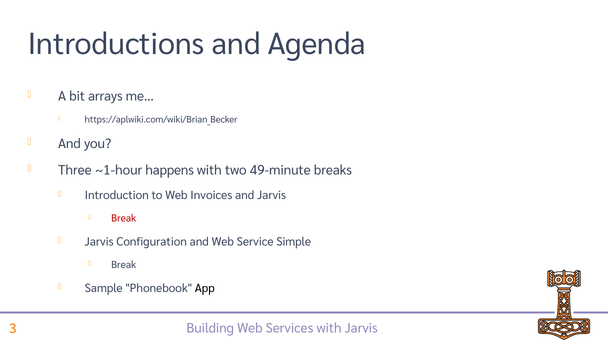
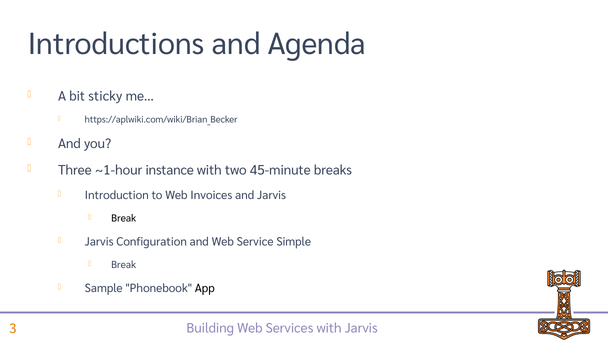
arrays: arrays -> sticky (105, 96)
happens: happens -> instance (170, 170)
49-minute: 49-minute -> 45-minute (280, 170)
Break colour: red -> black (124, 219)
